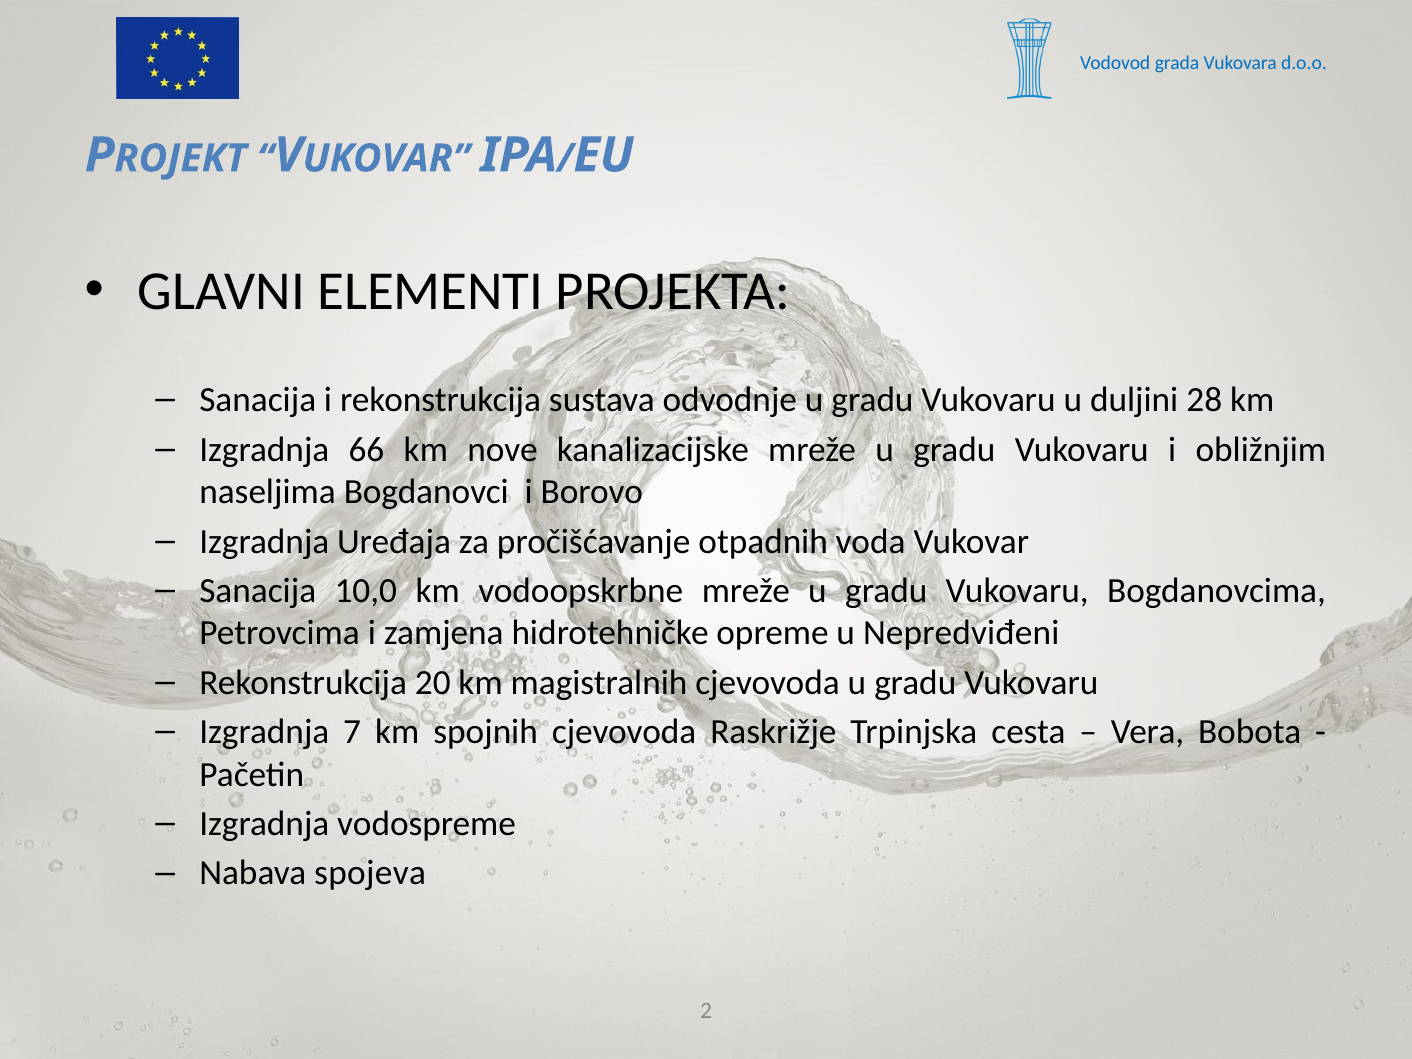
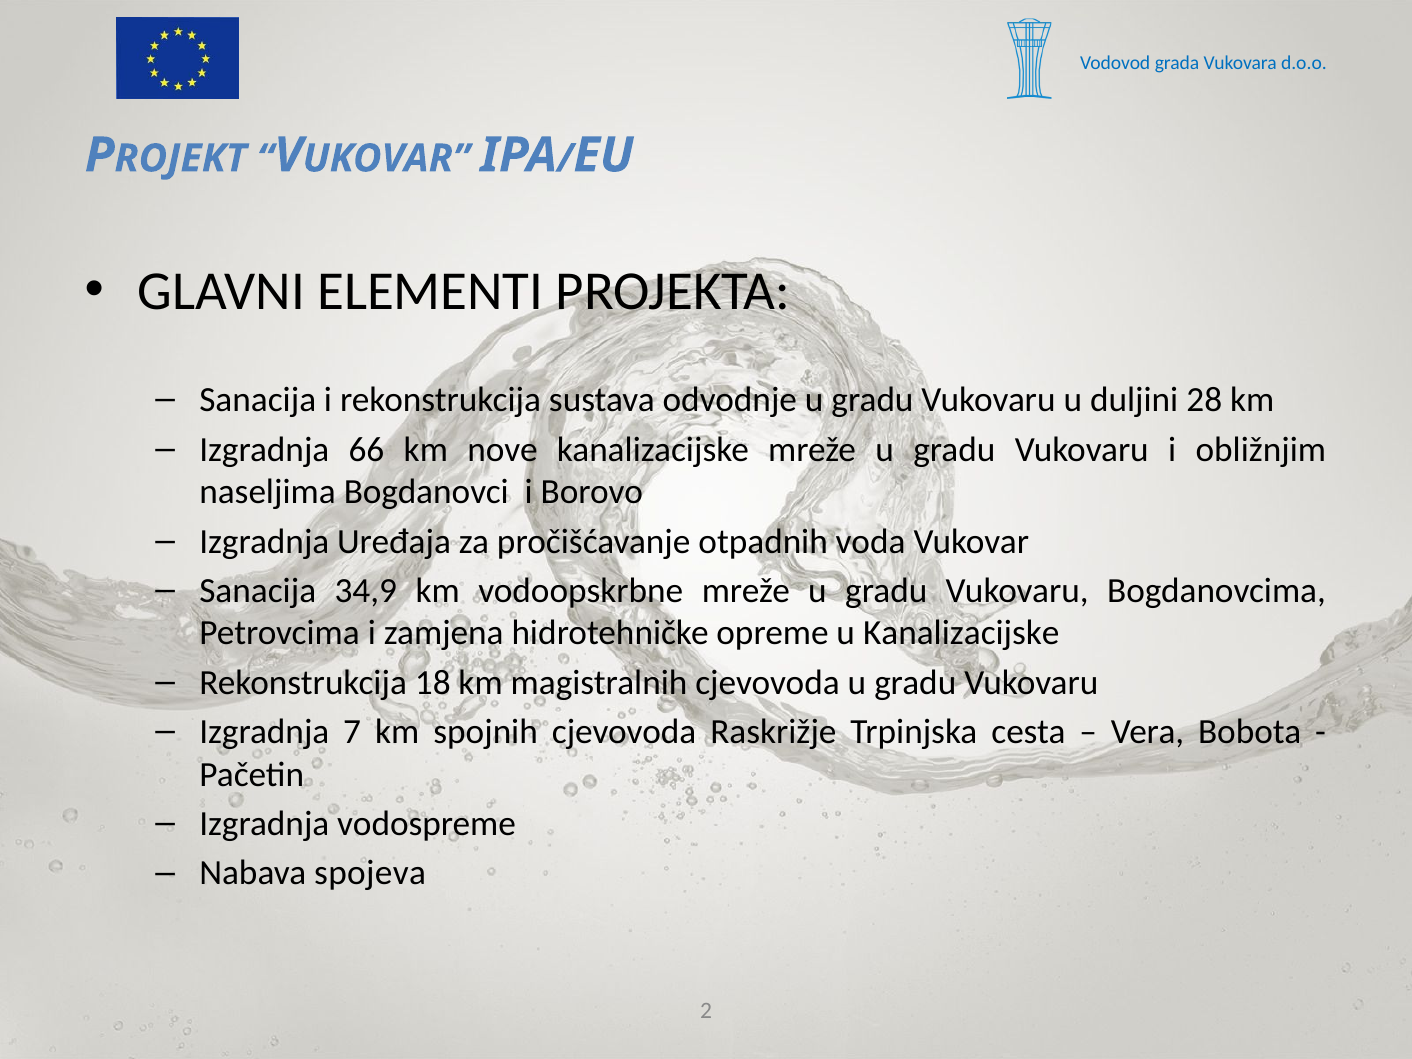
10,0: 10,0 -> 34,9 (366, 591)
u Nepredviđeni: Nepredviđeni -> Kanalizacijske (961, 633)
20: 20 -> 18 (433, 683)
